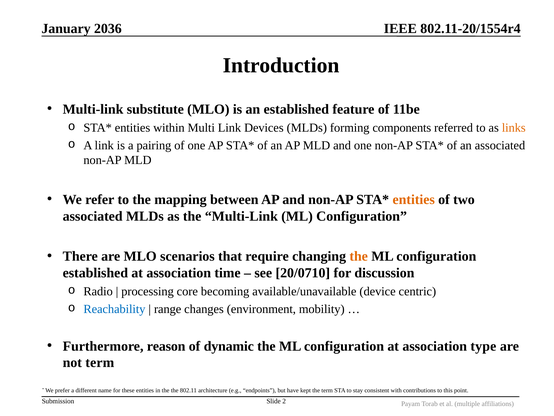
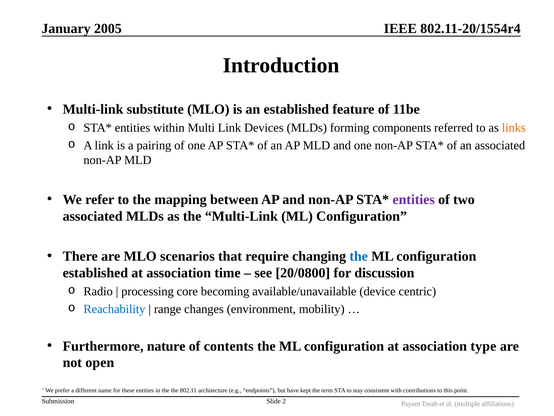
2036: 2036 -> 2005 (108, 29)
entities colour: orange -> purple (414, 199)
the colour: orange -> blue (359, 256)
20/0710: 20/0710 -> 20/0800 (303, 273)
reason: reason -> nature (166, 346)
dynamic: dynamic -> contents (229, 346)
not term: term -> open (100, 362)
